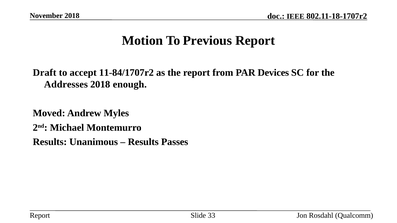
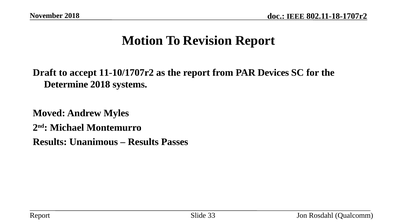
Previous: Previous -> Revision (207, 41)
11-84/1707r2: 11-84/1707r2 -> 11-10/1707r2 (126, 73)
Addresses: Addresses -> Determine (66, 85)
enough: enough -> systems (130, 85)
